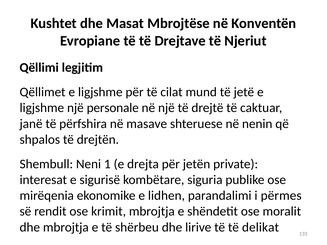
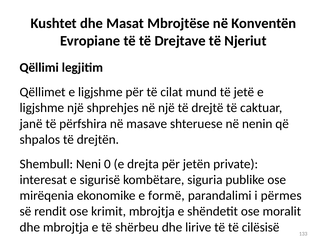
personale: personale -> shprehjes (113, 108)
1: 1 -> 0 (107, 164)
lidhen: lidhen -> formë (166, 196)
delikat: delikat -> cilësisë (261, 227)
